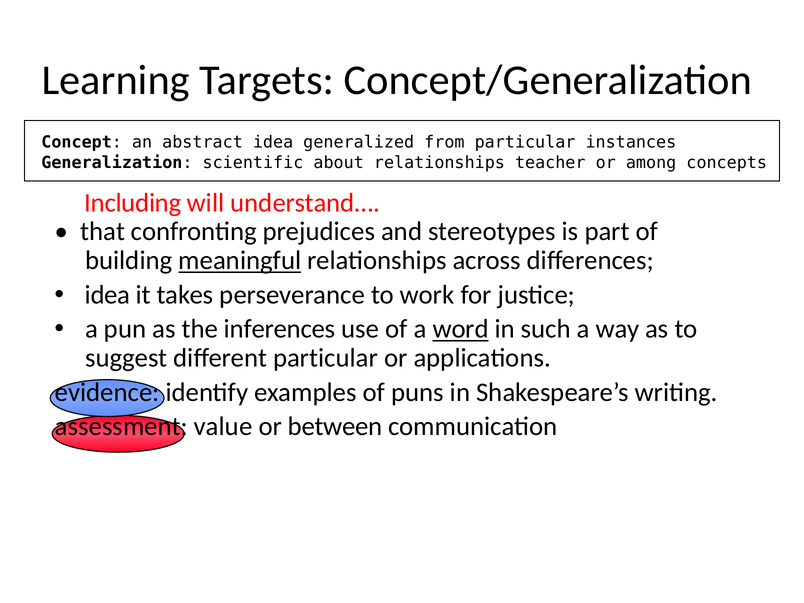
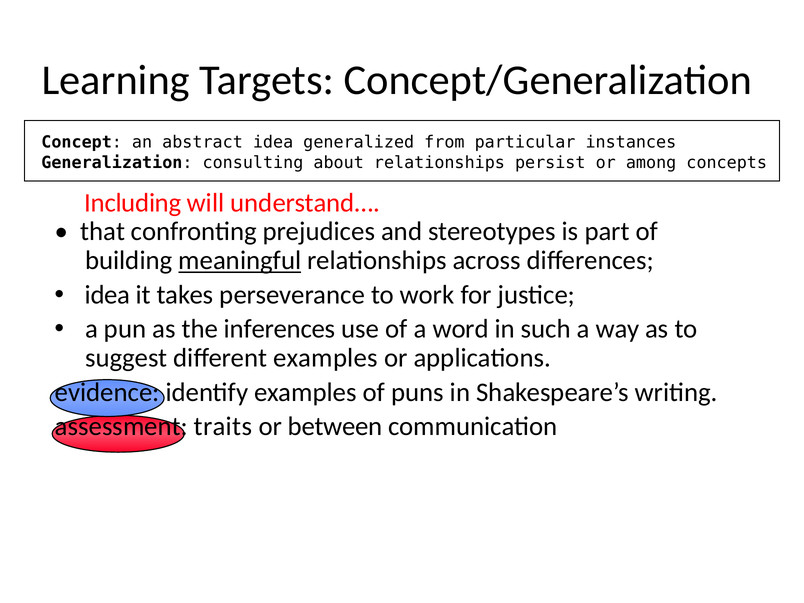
scientific: scientific -> consulting (253, 163)
teacher: teacher -> persist (550, 163)
word underline: present -> none (461, 329)
different particular: particular -> examples (325, 358)
value: value -> traits (223, 427)
